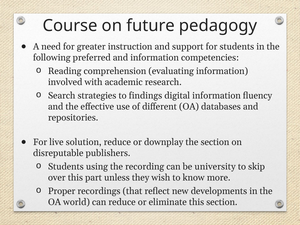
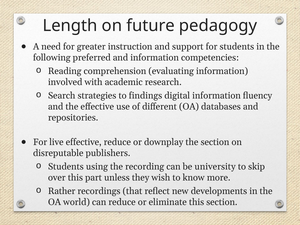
Course: Course -> Length (70, 26)
live solution: solution -> effective (84, 142)
Proper: Proper -> Rather (62, 191)
